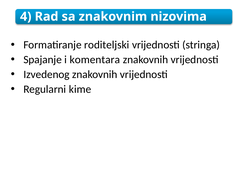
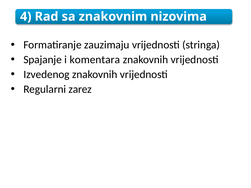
roditeljski: roditeljski -> zauzimaju (107, 45)
kime: kime -> zarez (80, 89)
